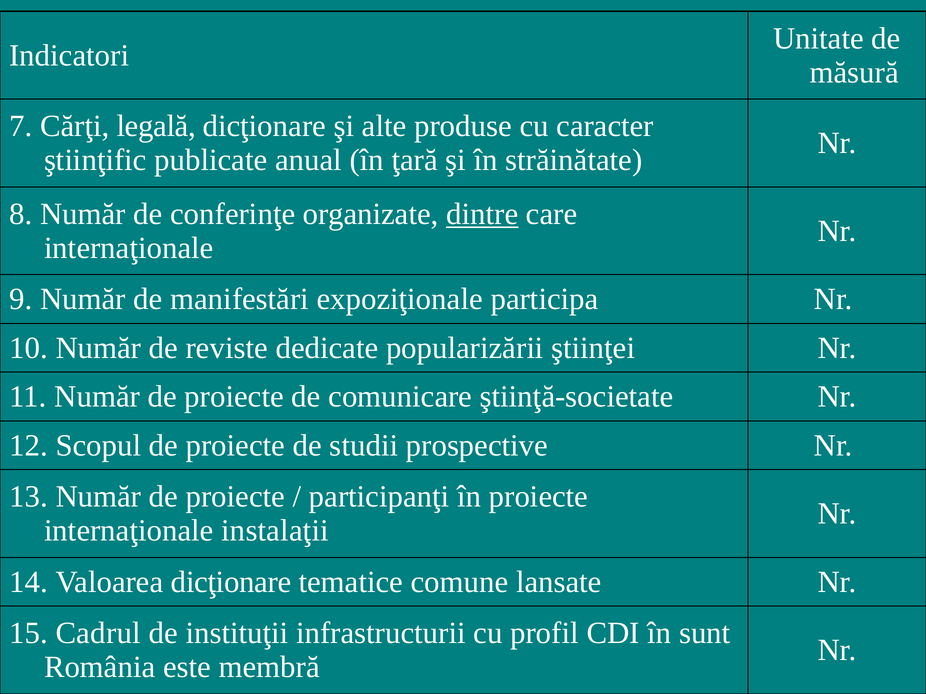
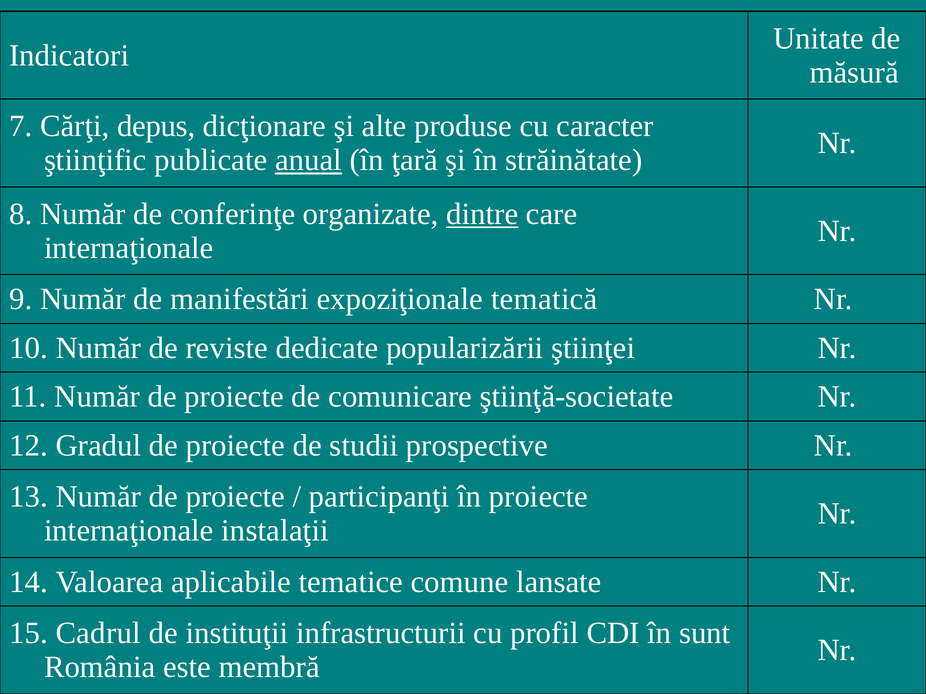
legală: legală -> depus (156, 126)
anual underline: none -> present (309, 160)
participa: participa -> tematică (544, 299)
Scopul: Scopul -> Gradul (98, 446)
Valoarea dicţionare: dicţionare -> aplicabile (231, 582)
